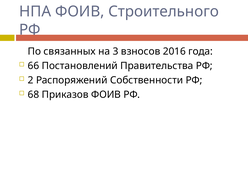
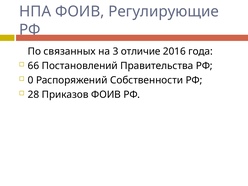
Строительного: Строительного -> Регулирующие (164, 12)
взносов: взносов -> отличие (141, 51)
2: 2 -> 0 (31, 80)
68: 68 -> 28 (33, 95)
